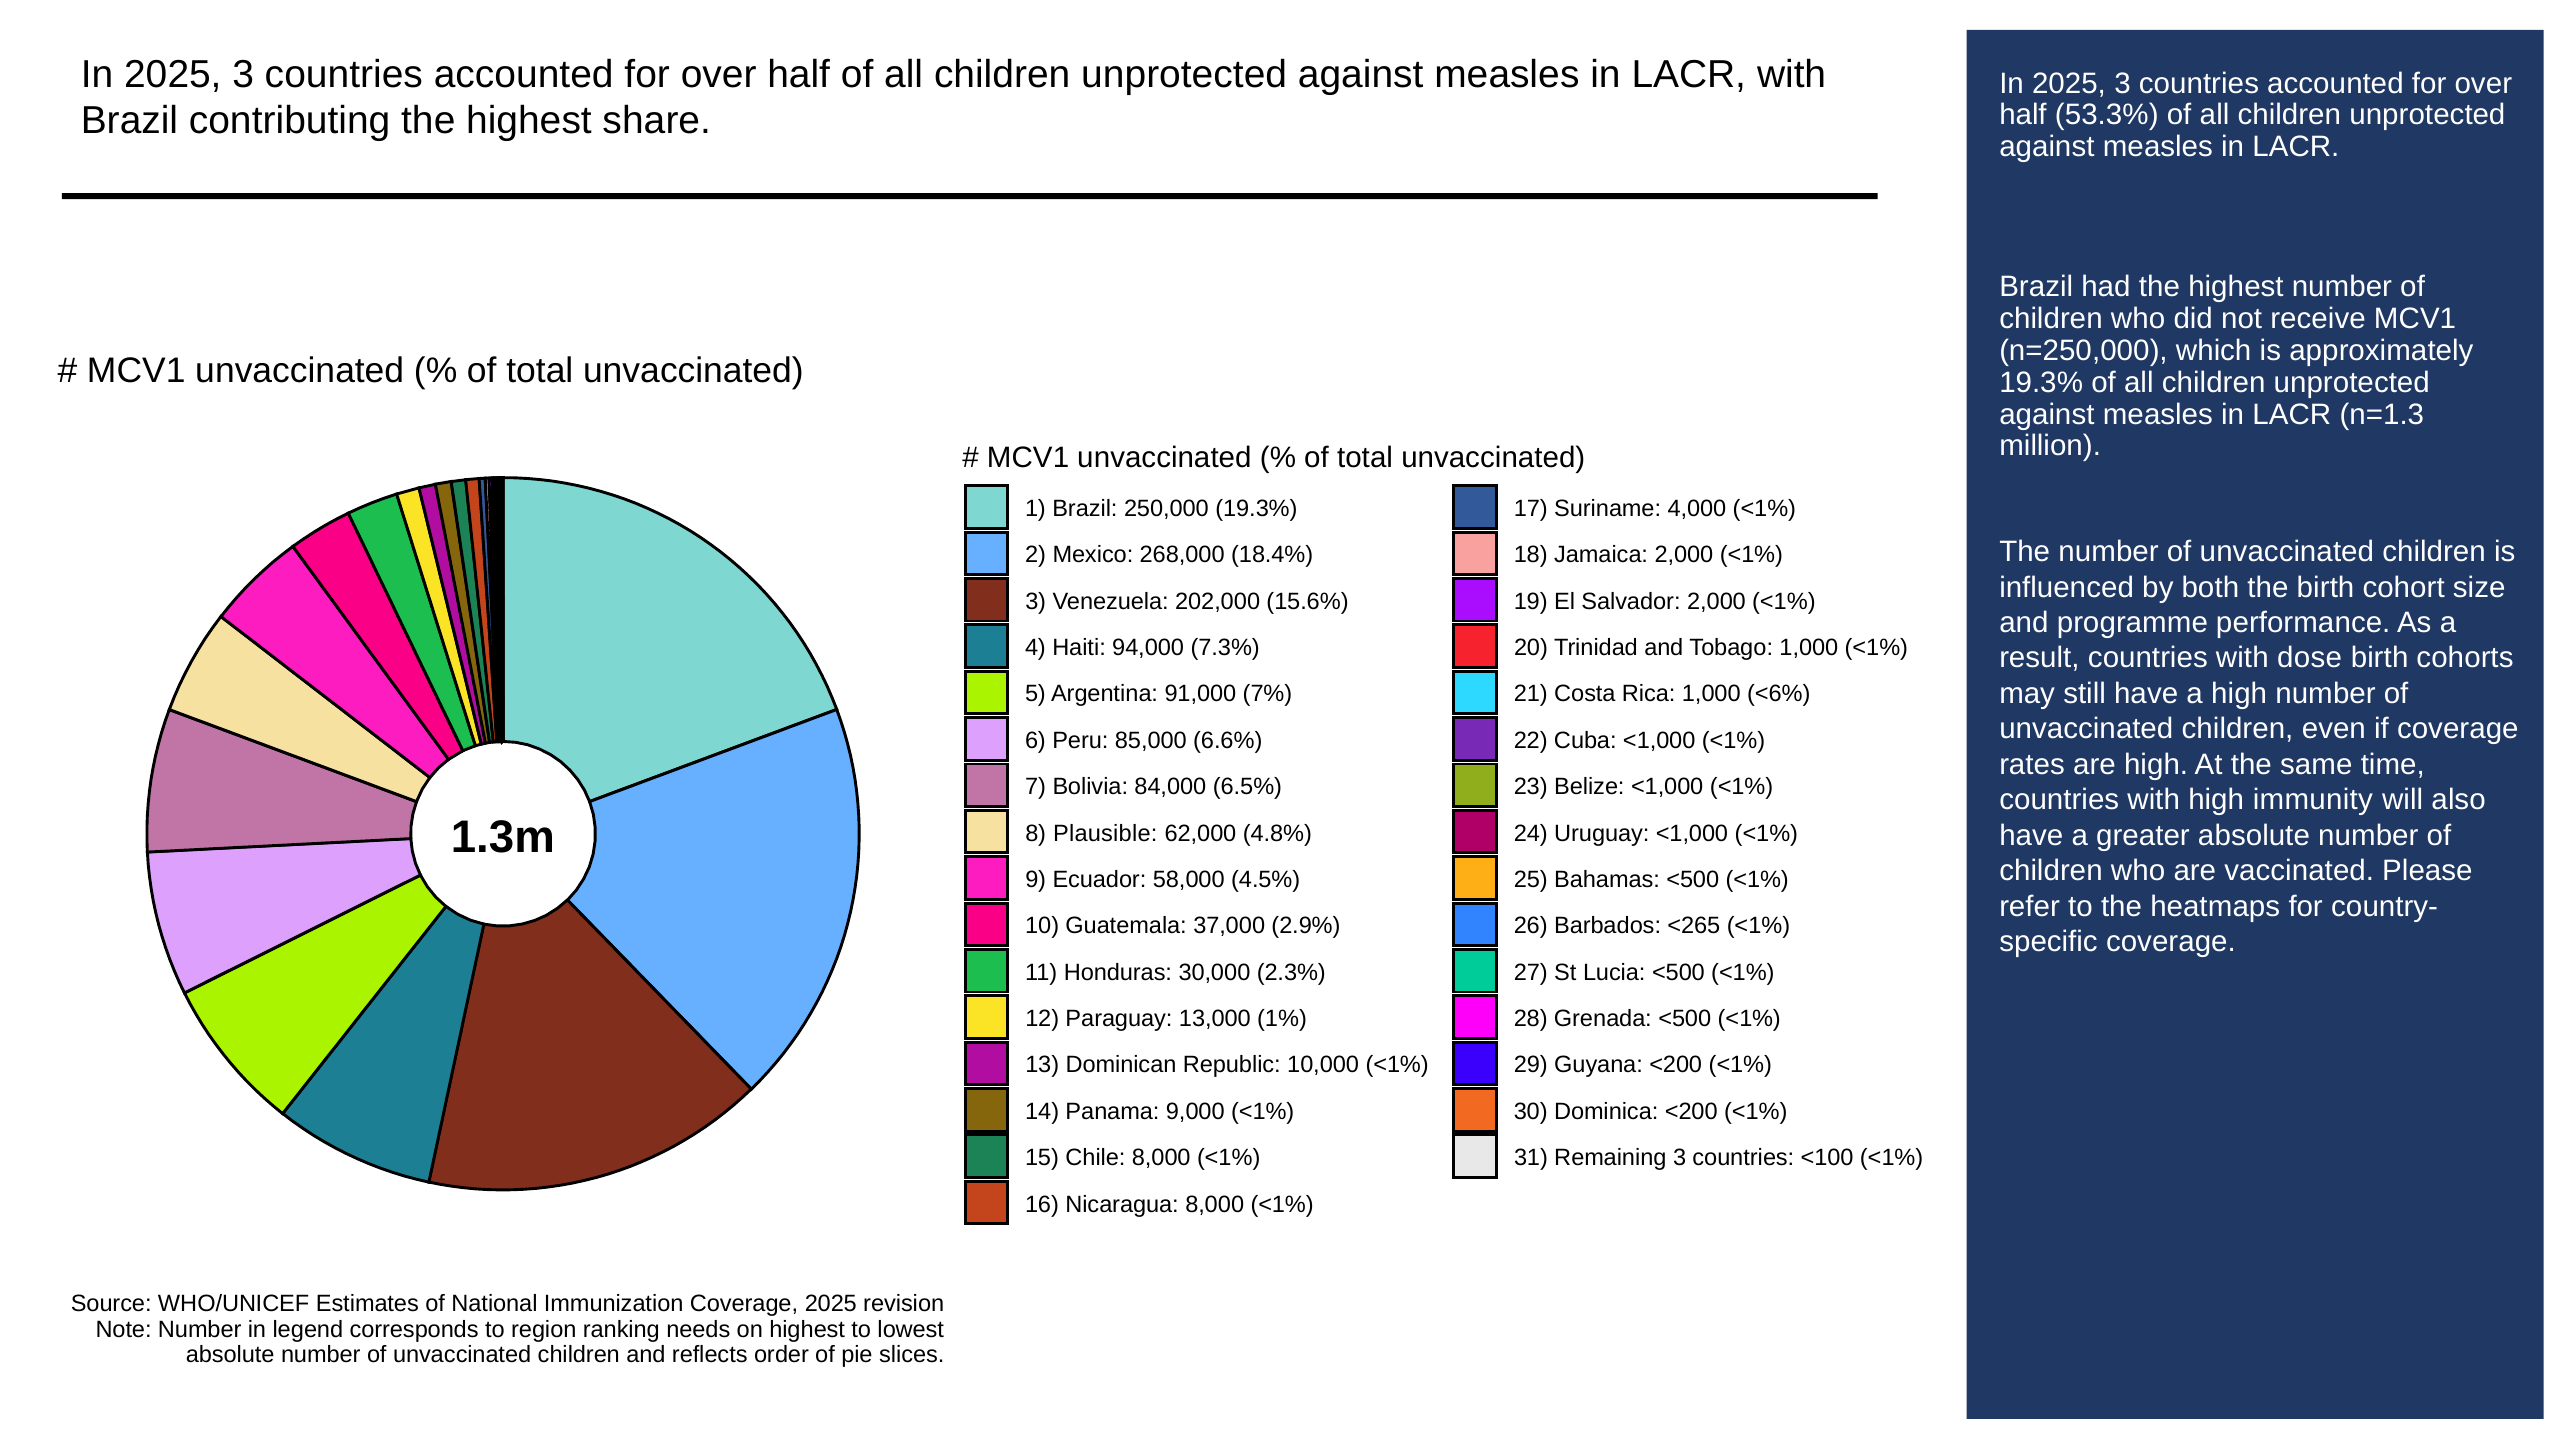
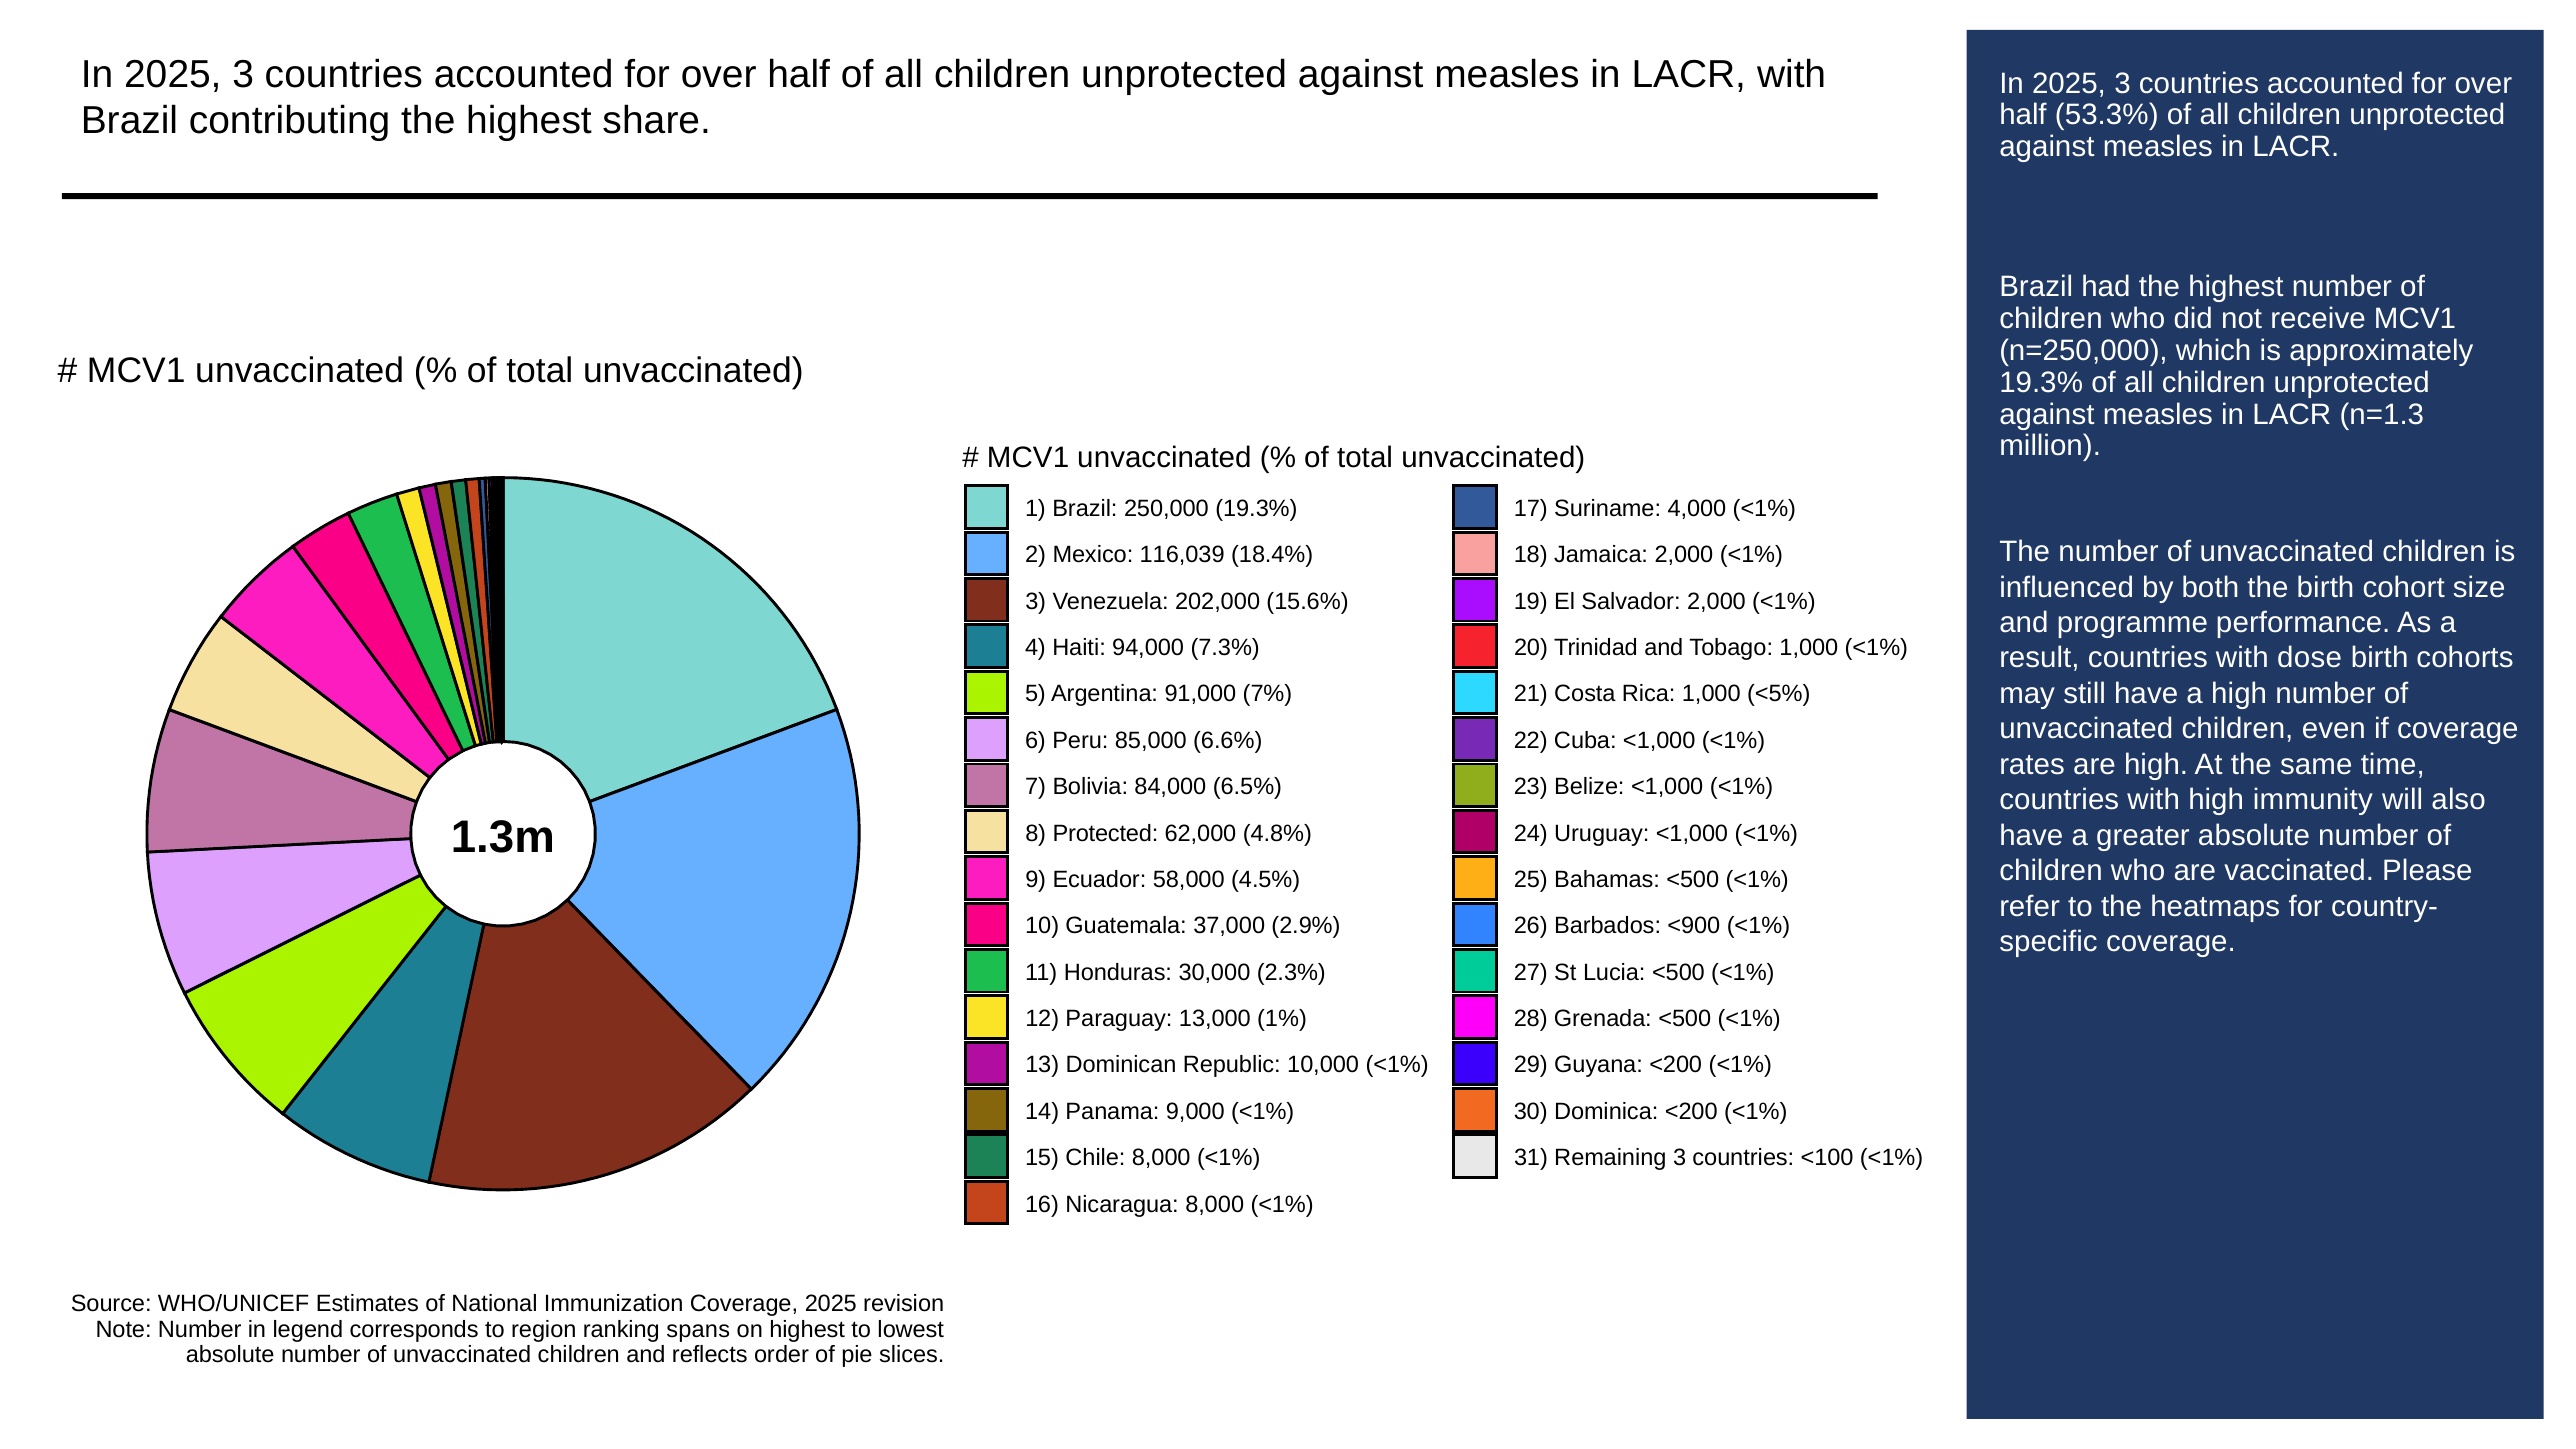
268,000: 268,000 -> 116,039 (1182, 555)
<6%: <6% -> <5% (1779, 694)
Plausible: Plausible -> Protected (1105, 833)
<265: <265 -> <900 (1694, 926)
needs: needs -> spans (698, 1329)
